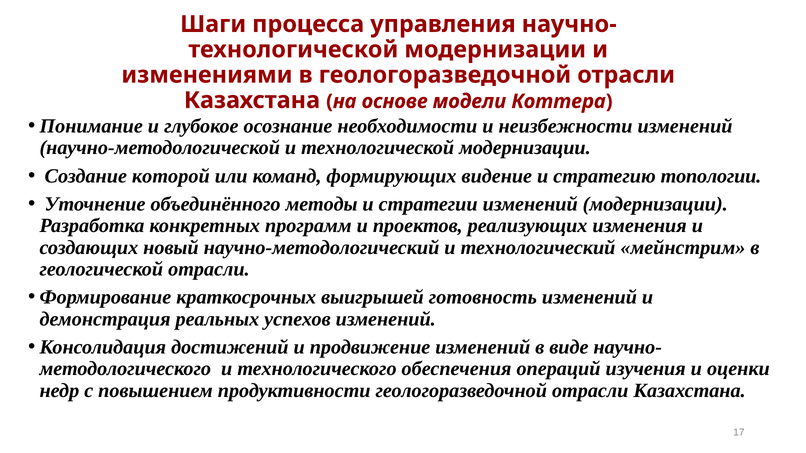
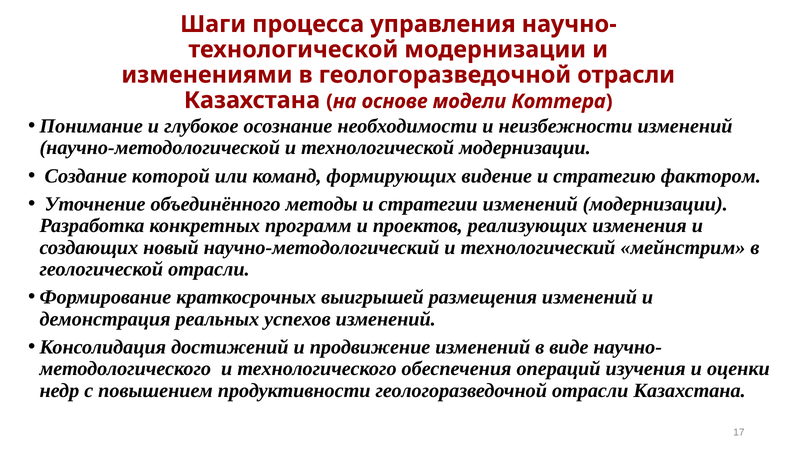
топологии: топологии -> фактором (711, 176)
готовность: готовность -> размещения (483, 297)
